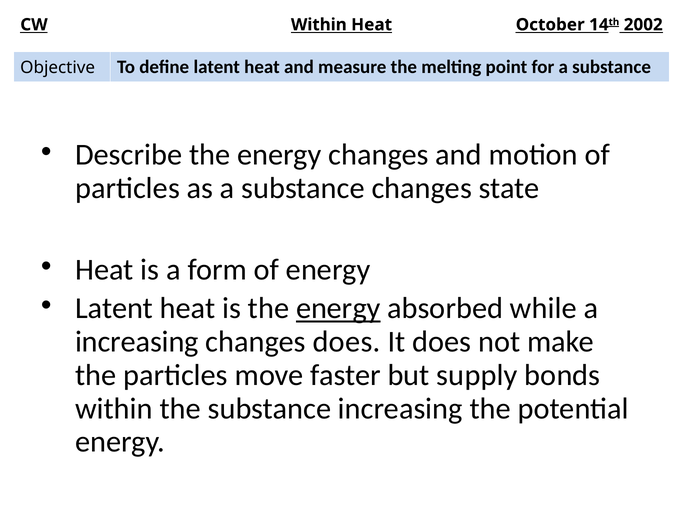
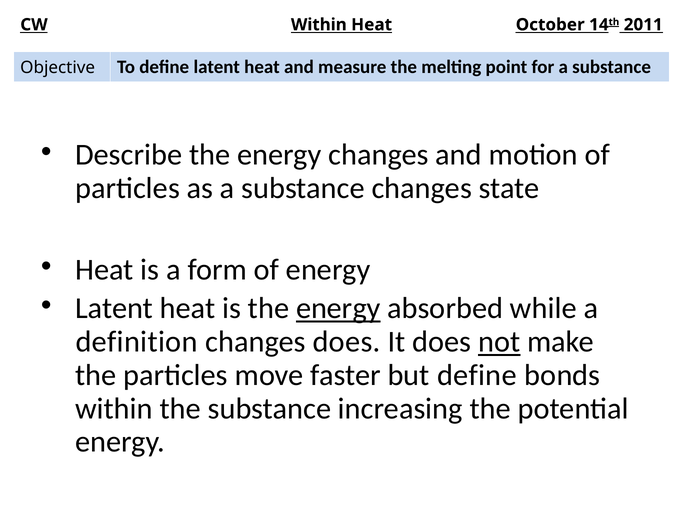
2002: 2002 -> 2011 (643, 25)
increasing: increasing -> definition (137, 342)
not underline: none -> present (499, 342)
but supply: supply -> define (477, 375)
